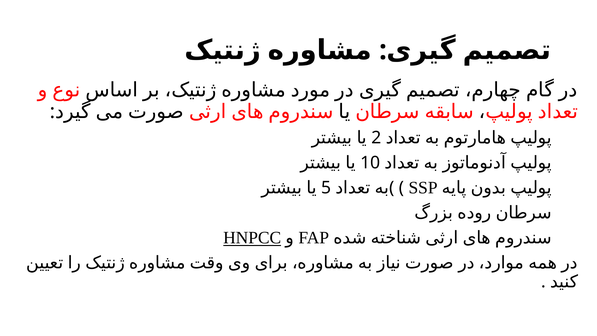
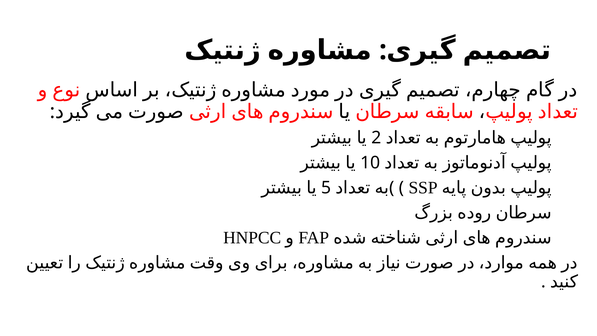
HNPCC underline: present -> none (252, 238)
